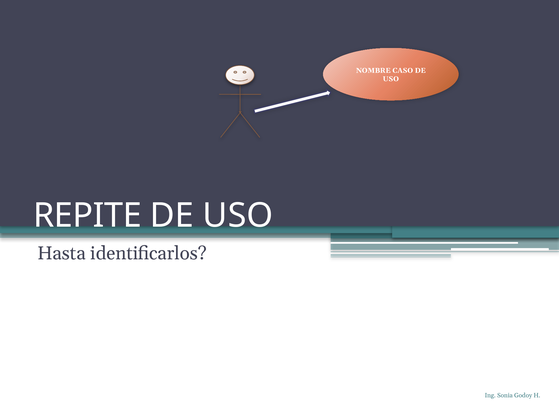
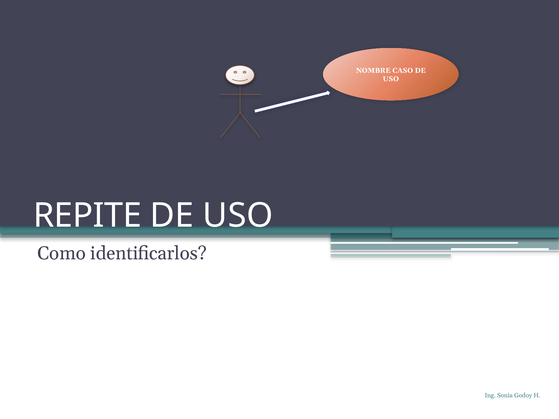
Hasta: Hasta -> Como (62, 254)
